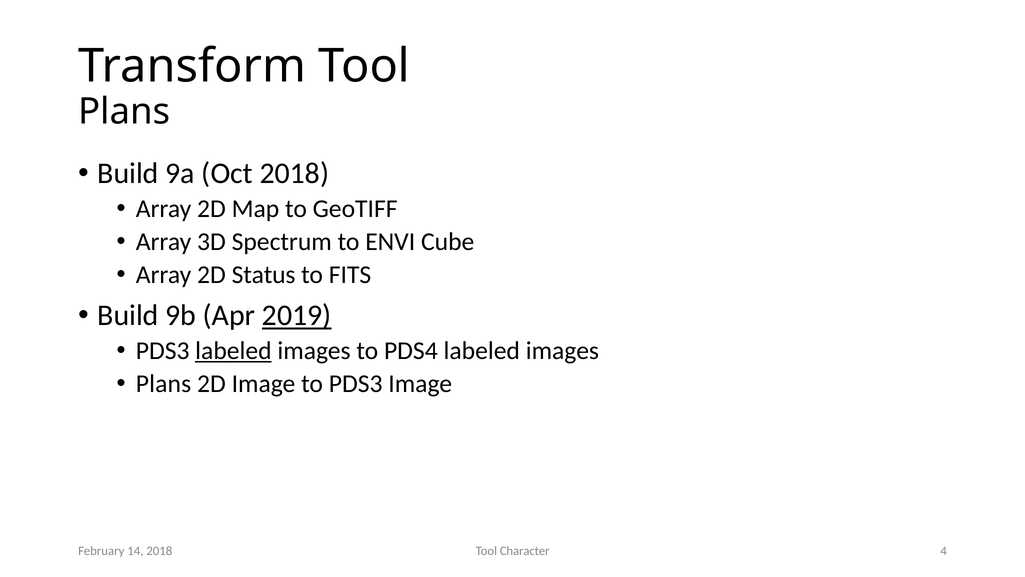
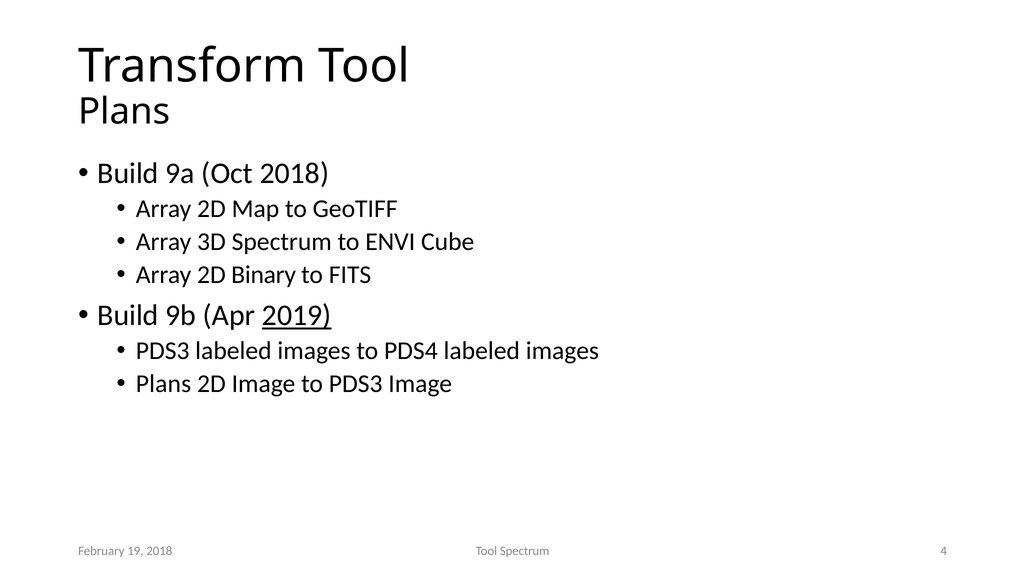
Status: Status -> Binary (264, 275)
labeled underline: present -> none (233, 351)
14: 14 -> 19 (135, 551)
Tool Character: Character -> Spectrum (525, 551)
